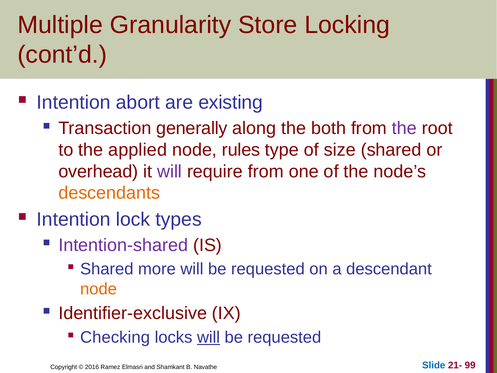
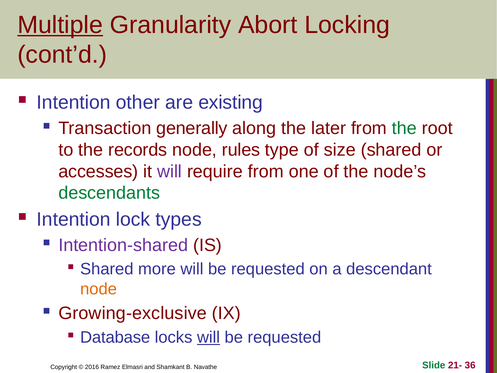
Multiple underline: none -> present (60, 25)
Store: Store -> Abort (268, 25)
abort: abort -> other (138, 102)
both: both -> later (329, 128)
the colour: purple -> green (404, 128)
applied: applied -> records (138, 150)
overhead: overhead -> accesses (98, 171)
descendants colour: orange -> green (109, 193)
Identifier-exclusive: Identifier-exclusive -> Growing-exclusive (133, 313)
Checking: Checking -> Database (115, 337)
Slide colour: blue -> green (434, 365)
99: 99 -> 36 (470, 365)
